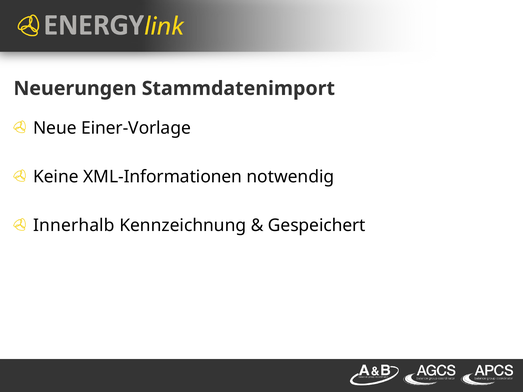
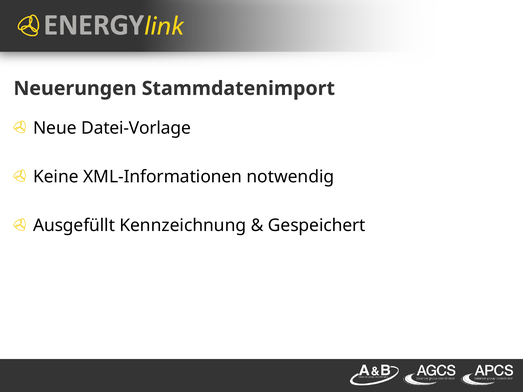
Einer-Vorlage: Einer-Vorlage -> Datei-Vorlage (136, 128)
Innerhalb: Innerhalb -> Ausgefüllt (74, 226)
